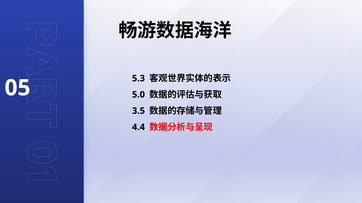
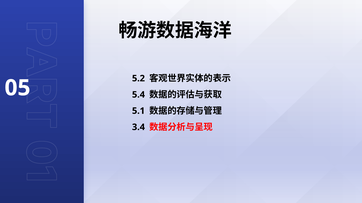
5.3: 5.3 -> 5.2 (138, 79)
5.0: 5.0 -> 5.4 (138, 95)
3.5: 3.5 -> 5.1 (138, 111)
4.4: 4.4 -> 3.4 (138, 127)
